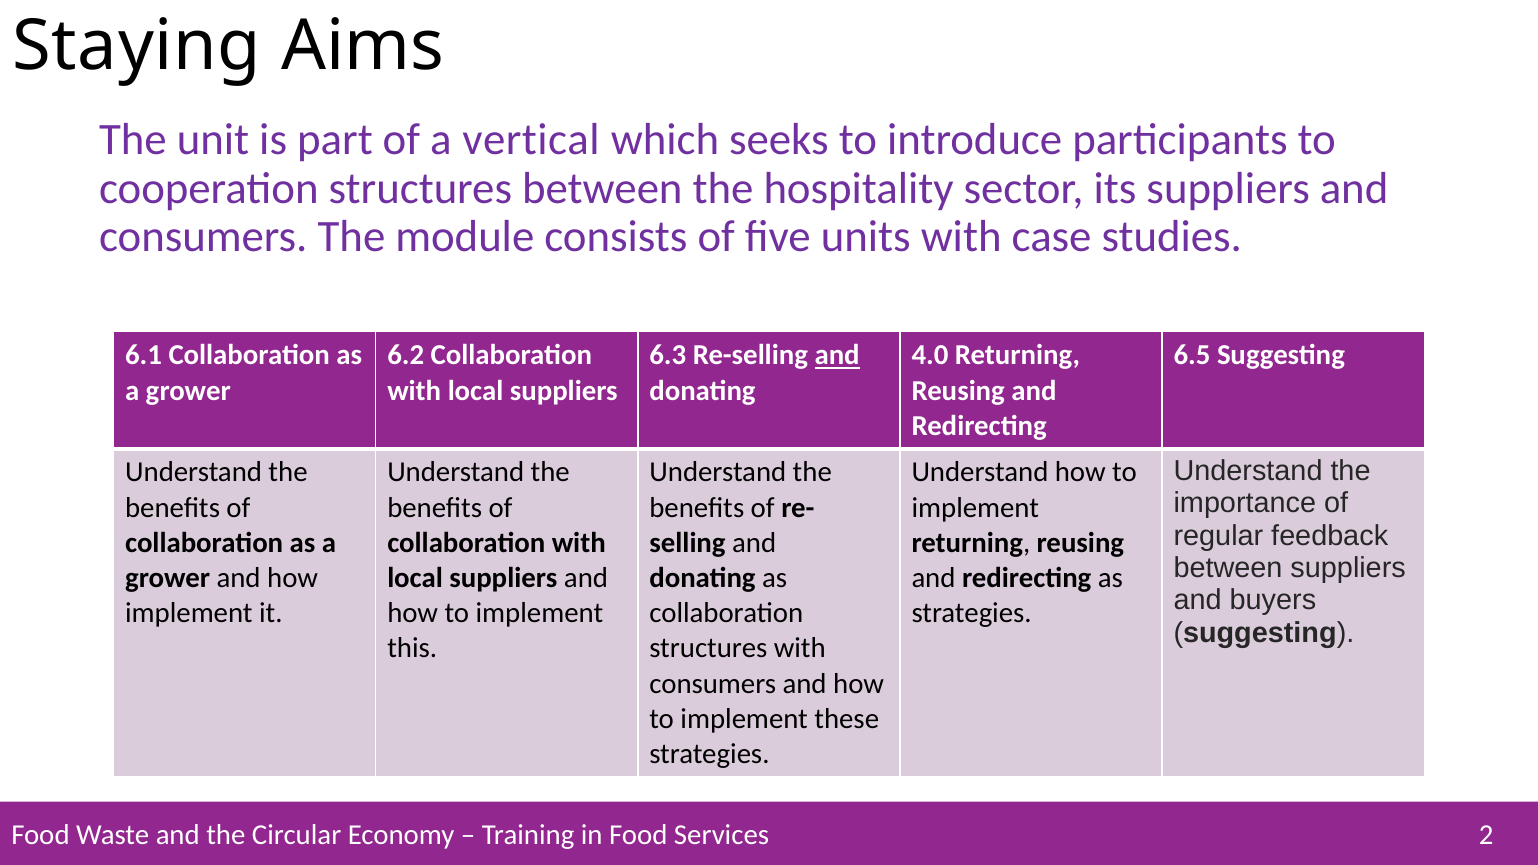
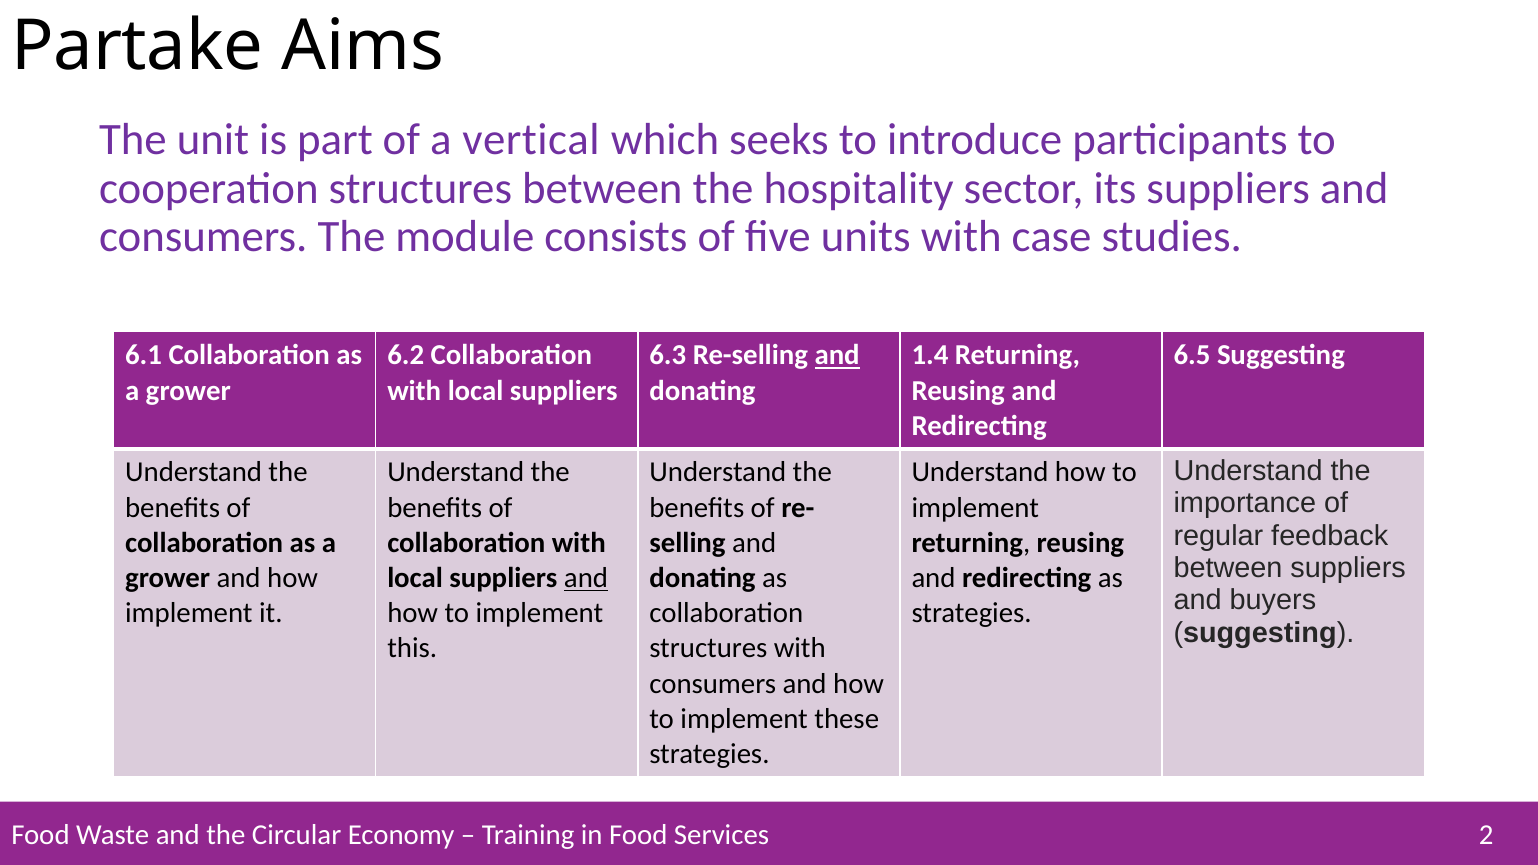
Staying: Staying -> Partake (137, 46)
4.0: 4.0 -> 1.4 (930, 355)
and underline: none -> present (586, 578)
